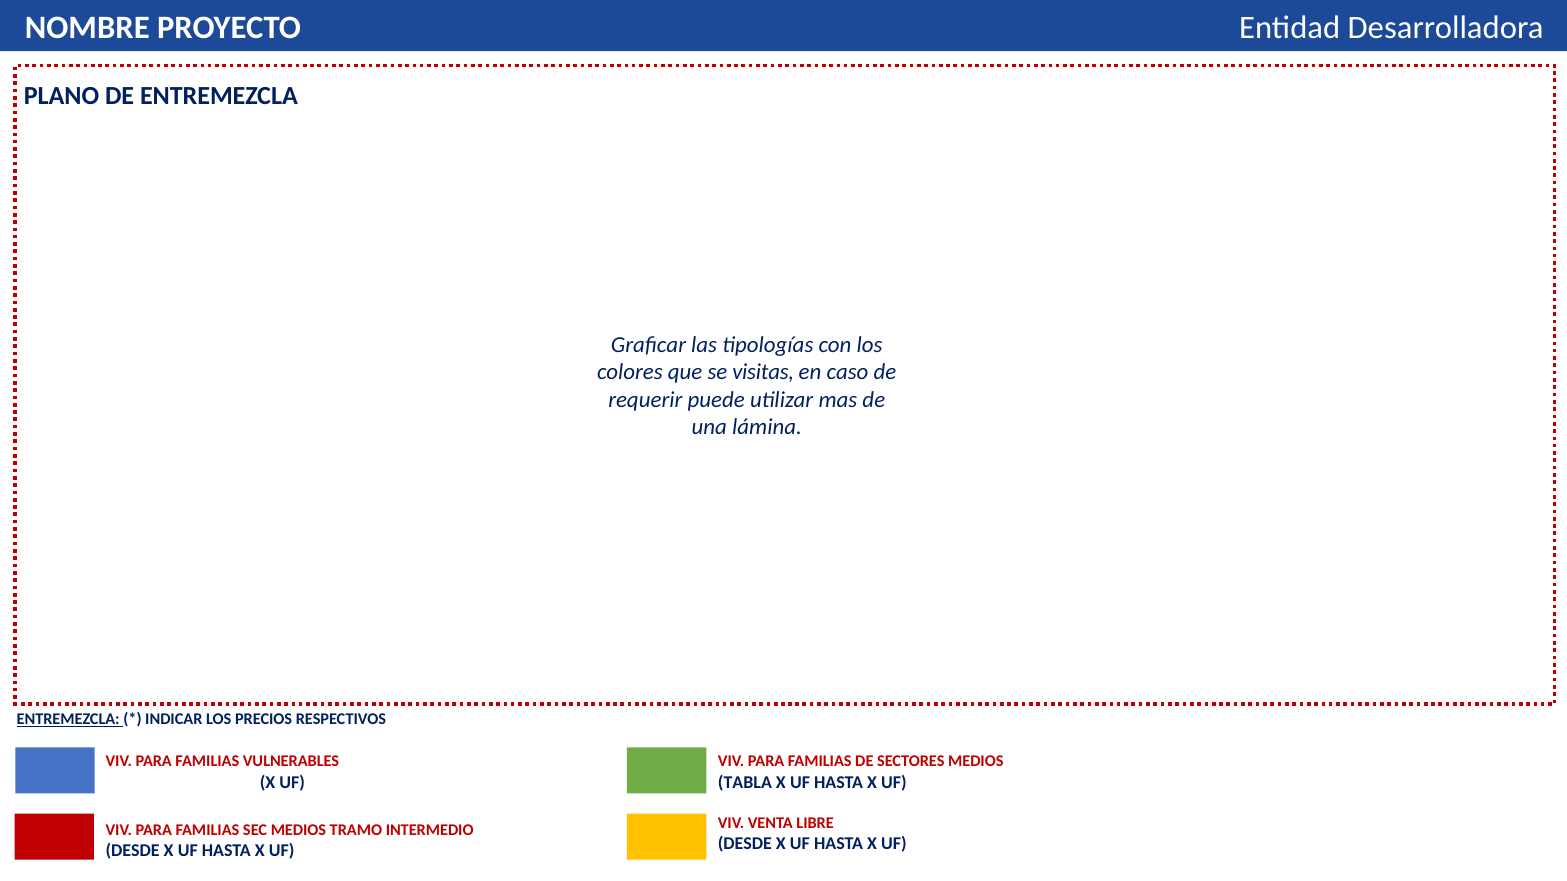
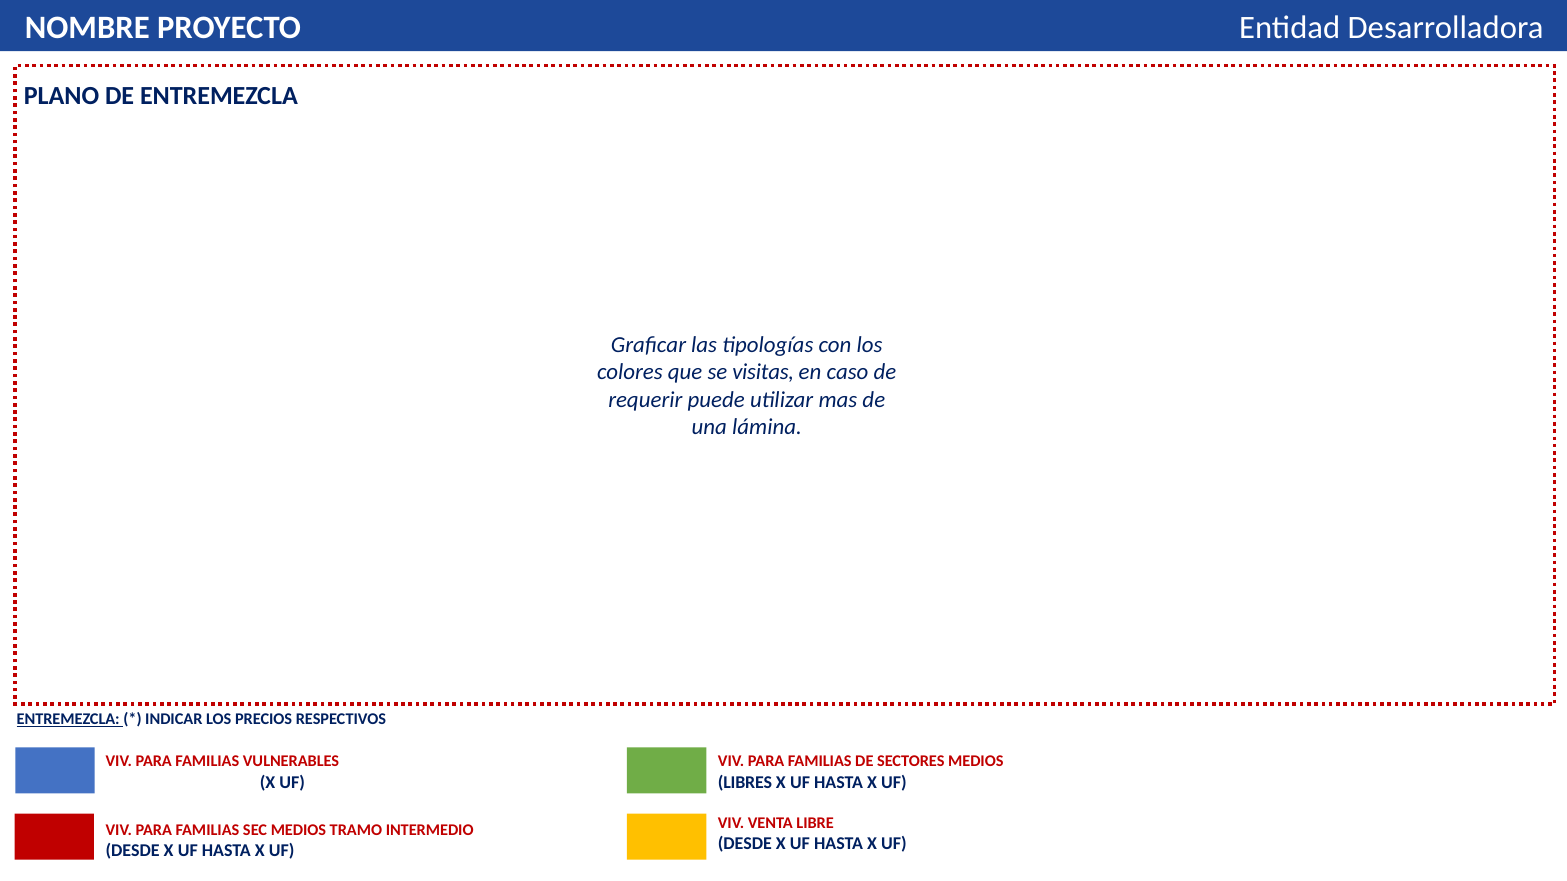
TABLA: TABLA -> LIBRES (745, 783)
